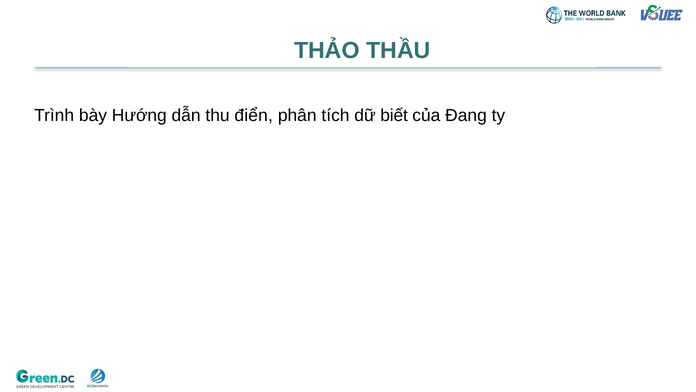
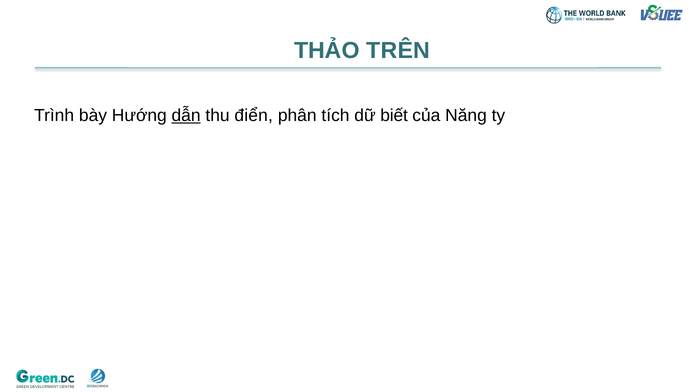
THẦU: THẦU -> TRÊN (398, 50)
dẫn underline: none -> present (186, 115)
Đang: Đang -> Năng (466, 115)
